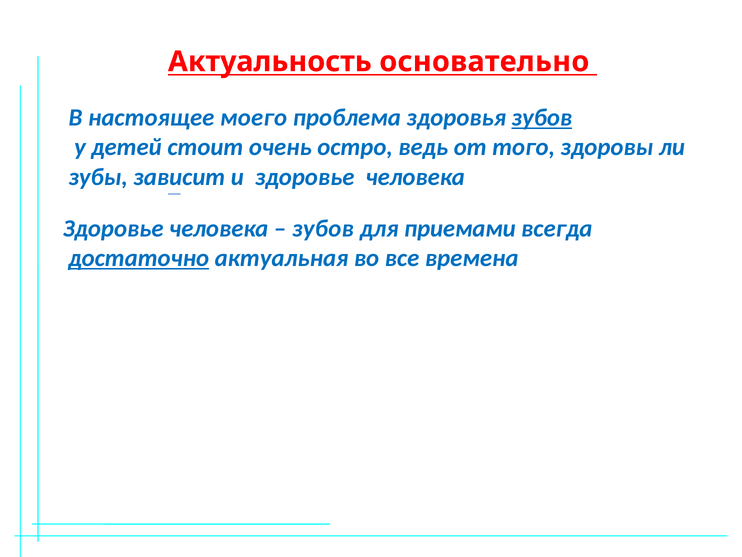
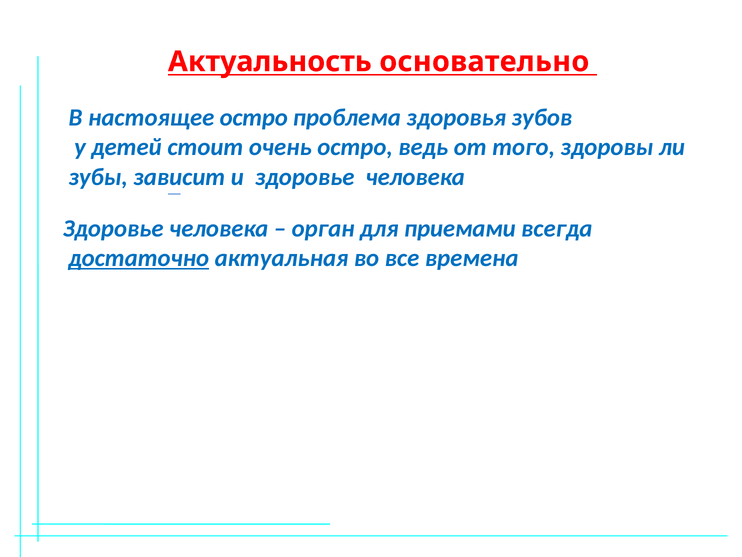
настоящее моего: моего -> остро (254, 117)
зубов underline: present -> none (542, 117)
зубов: зубов -> орган (323, 228)
